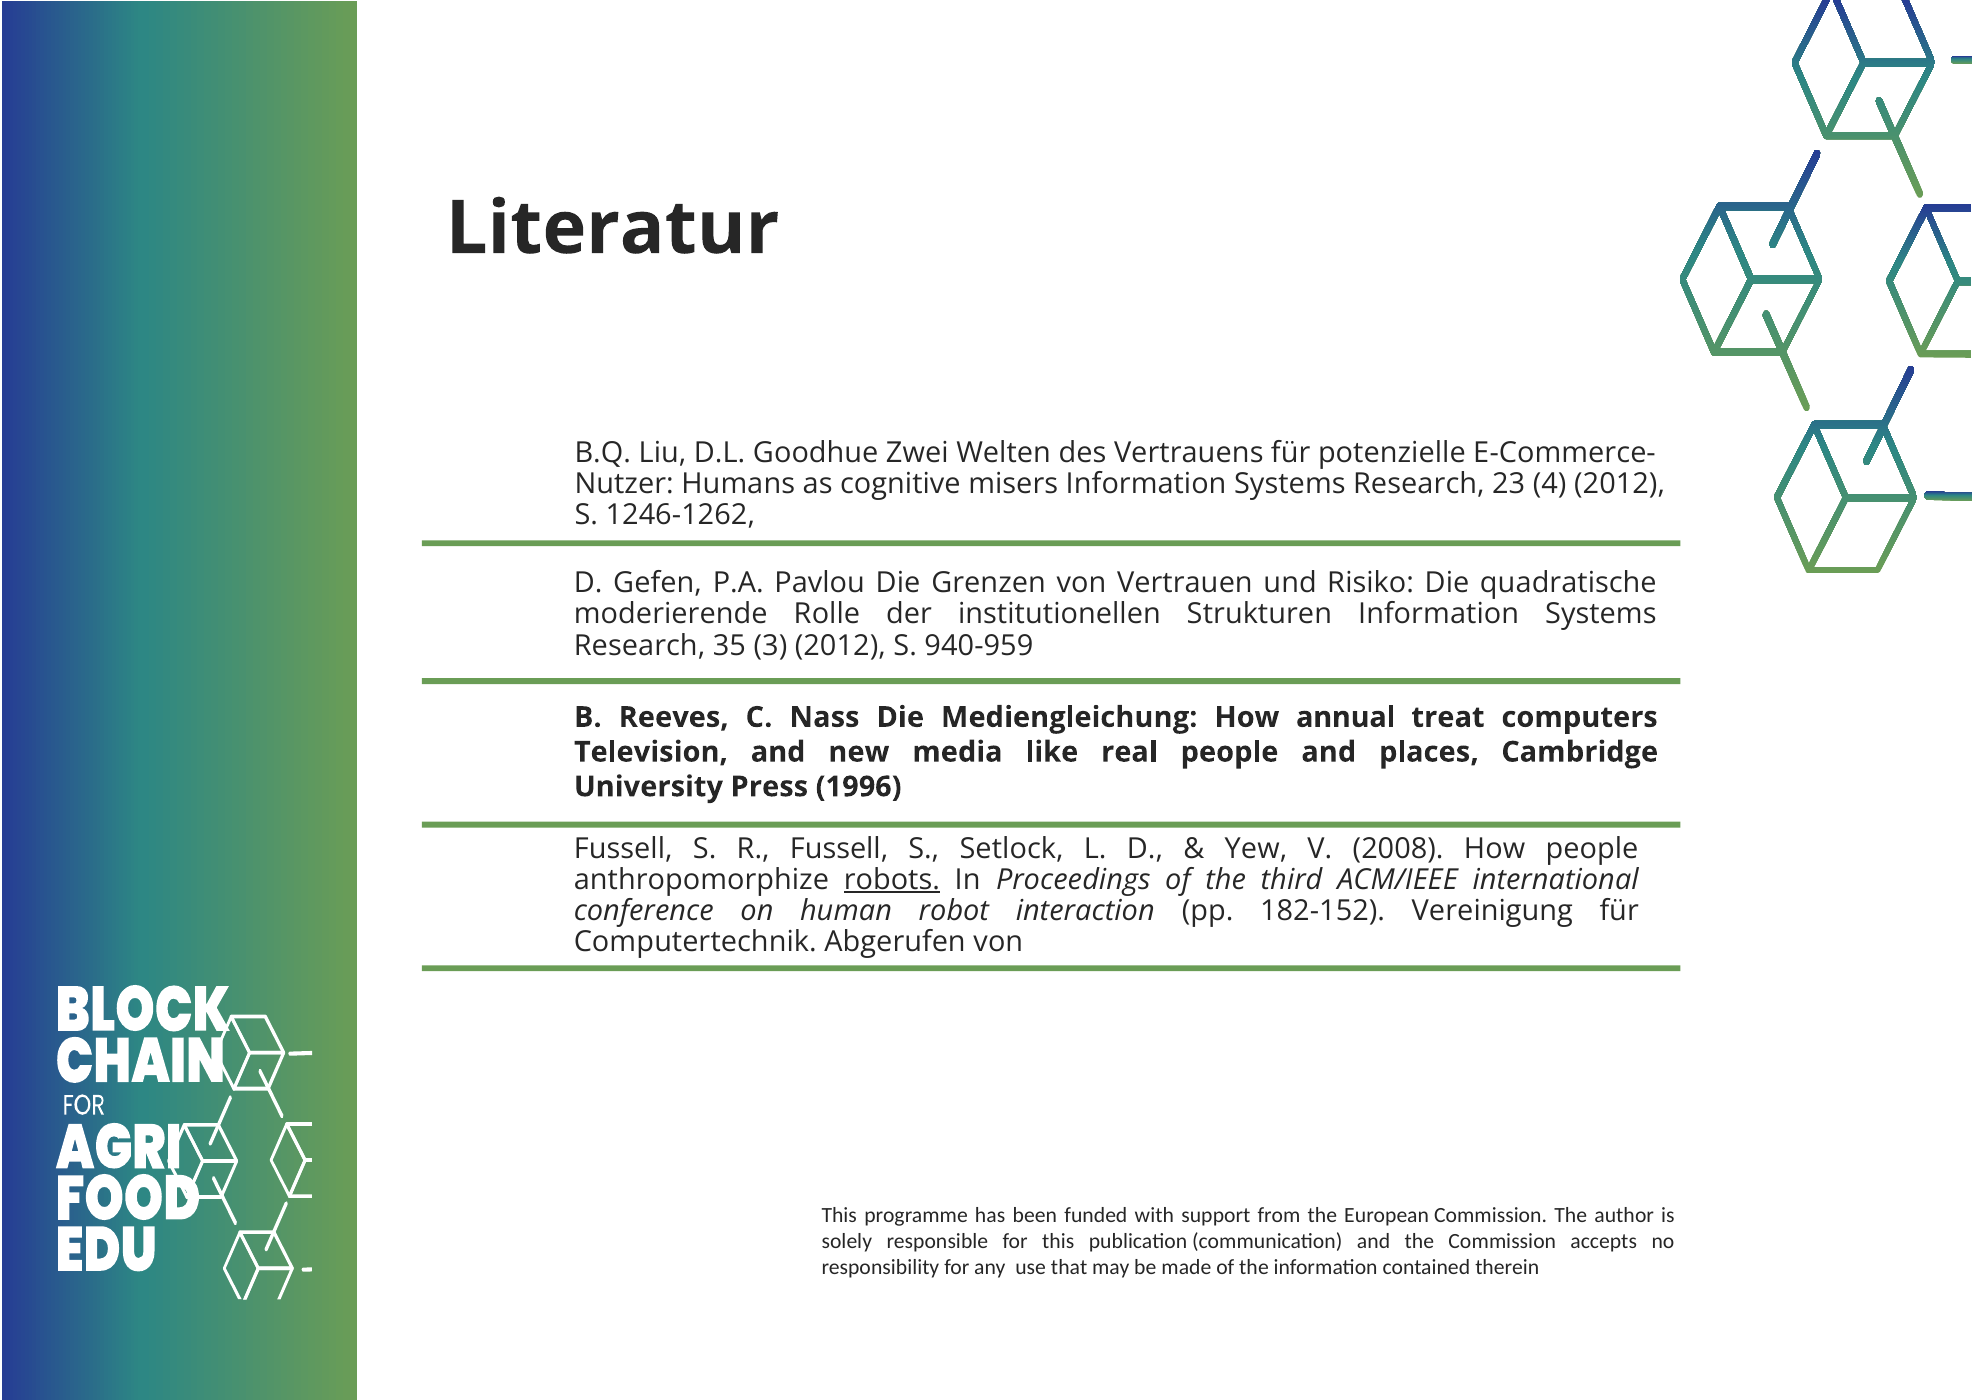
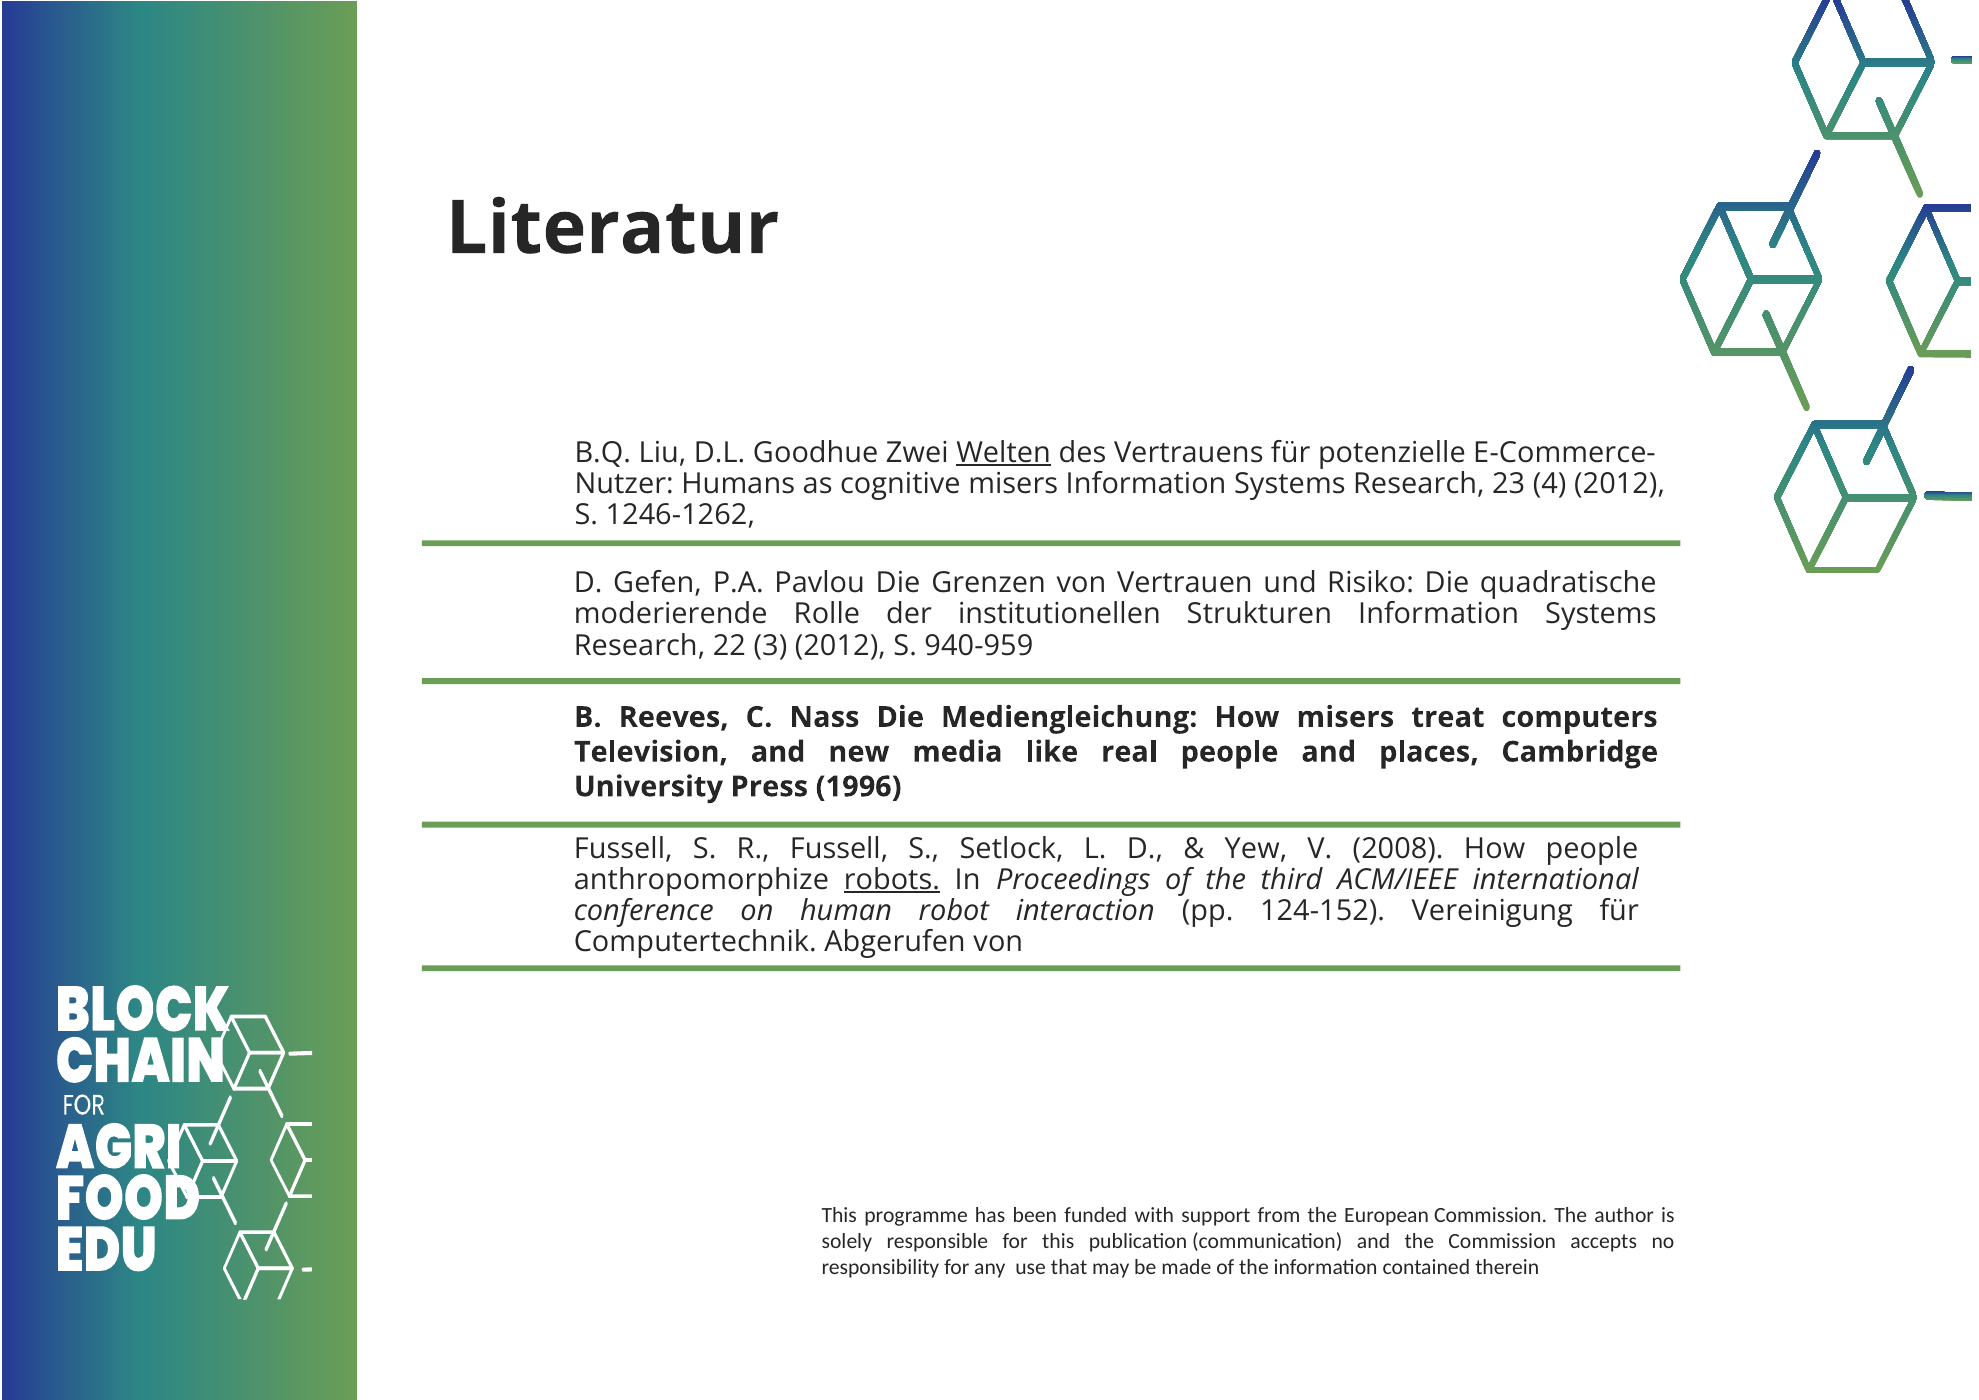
Welten underline: none -> present (1004, 452)
35: 35 -> 22 (729, 645)
How annual: annual -> misers (1345, 717)
182-152: 182-152 -> 124-152 (1323, 911)
